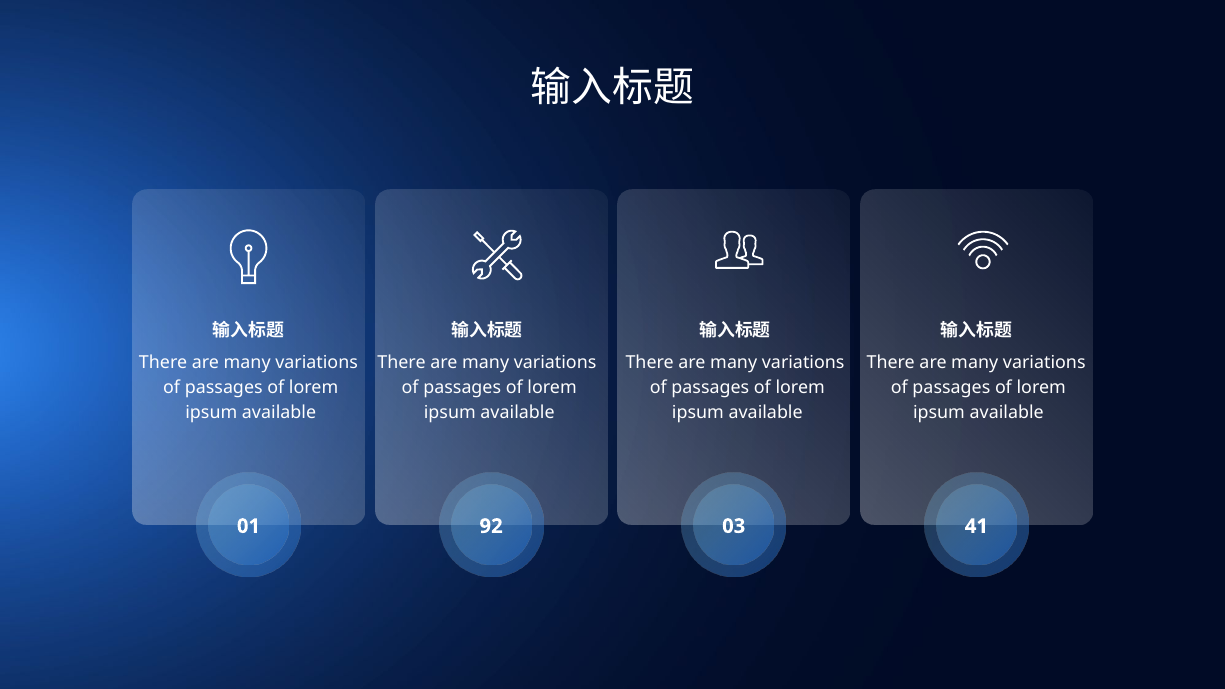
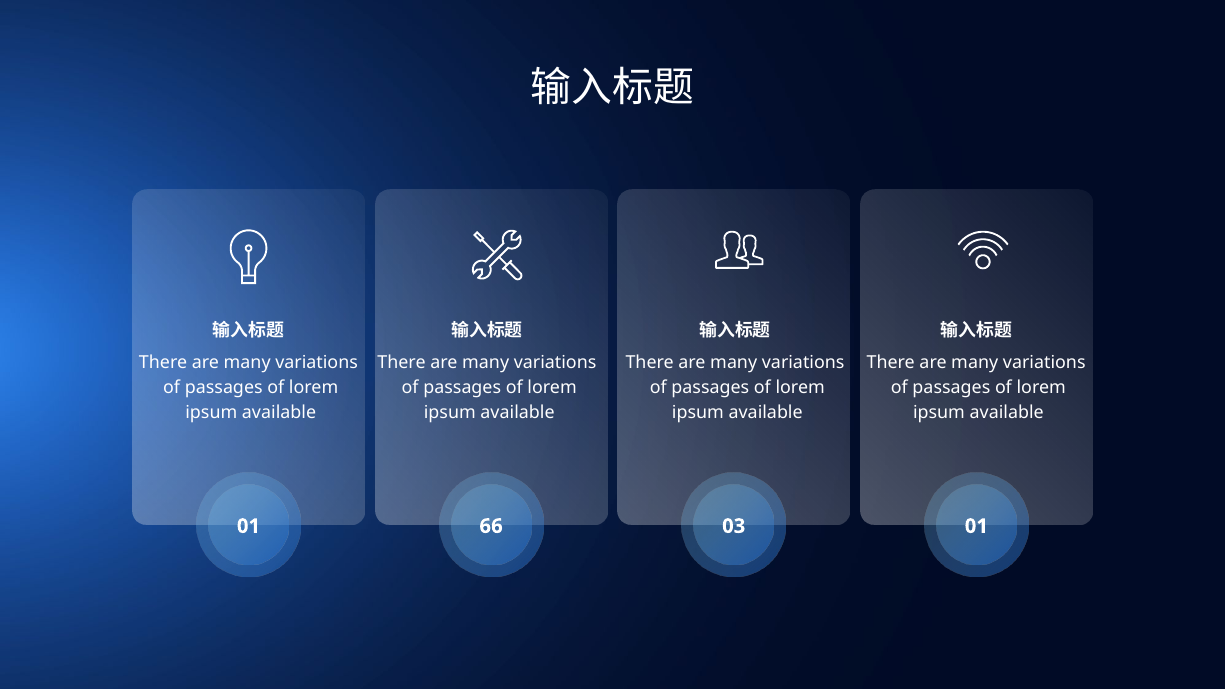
92: 92 -> 66 (491, 526)
03 41: 41 -> 01 (976, 526)
